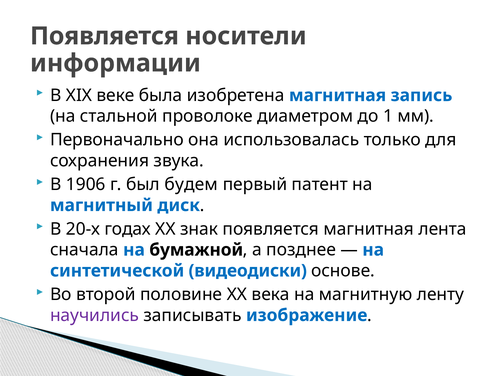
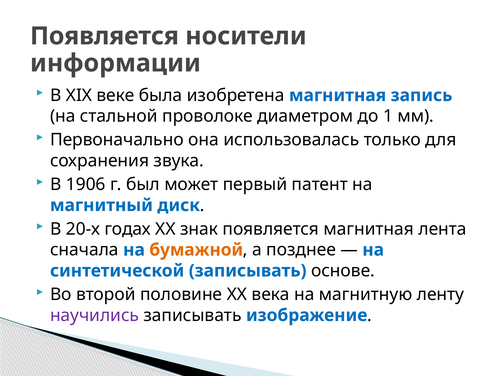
будем: будем -> может (191, 184)
бумажной colour: black -> orange (196, 250)
синтетической видеодиски: видеодиски -> записывать (248, 271)
